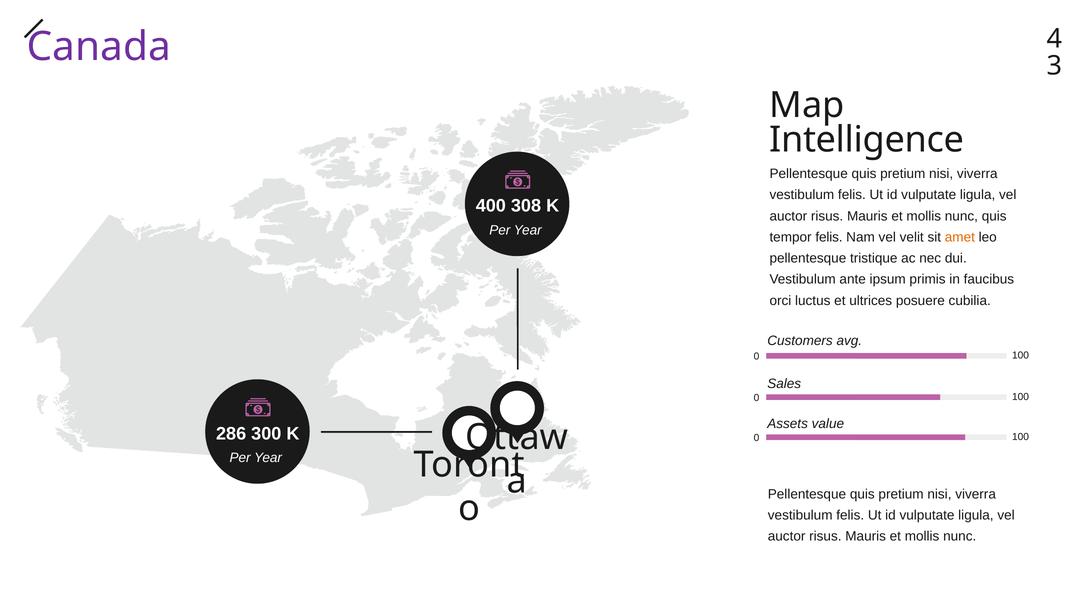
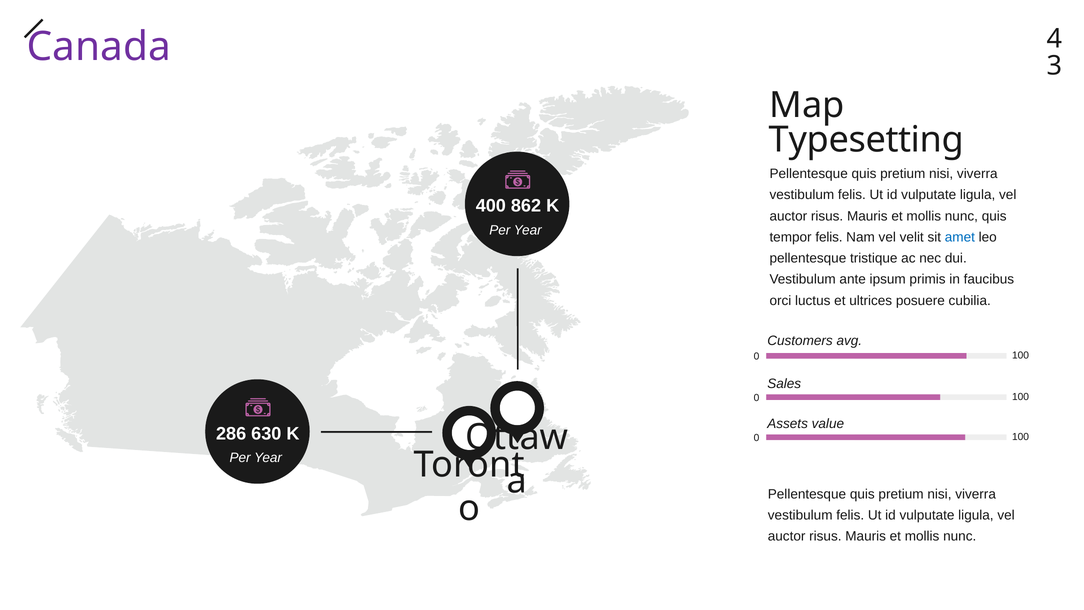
Intelligence: Intelligence -> Typesetting (867, 140)
308: 308 -> 862 (526, 206)
amet colour: orange -> blue (960, 237)
300: 300 -> 630 (266, 433)
